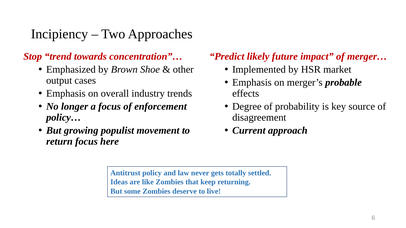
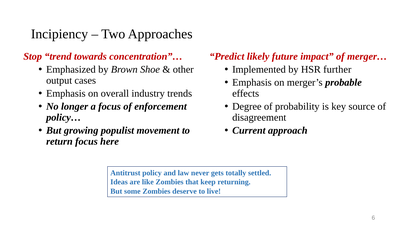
market: market -> further (337, 70)
